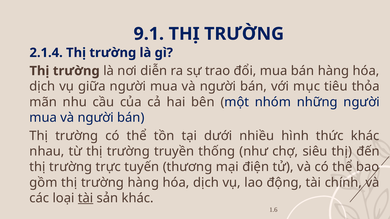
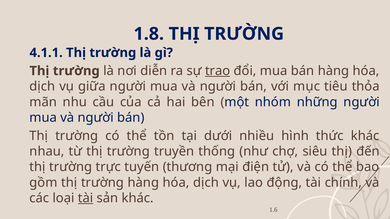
9.1: 9.1 -> 1.8 (149, 34)
2.1.4: 2.1.4 -> 4.1.1 (46, 53)
trao underline: none -> present (218, 71)
